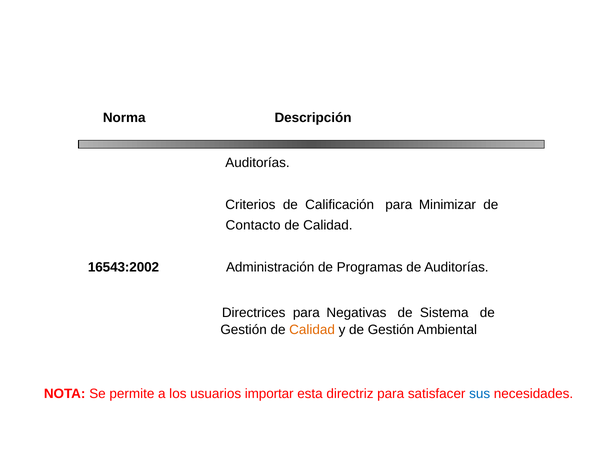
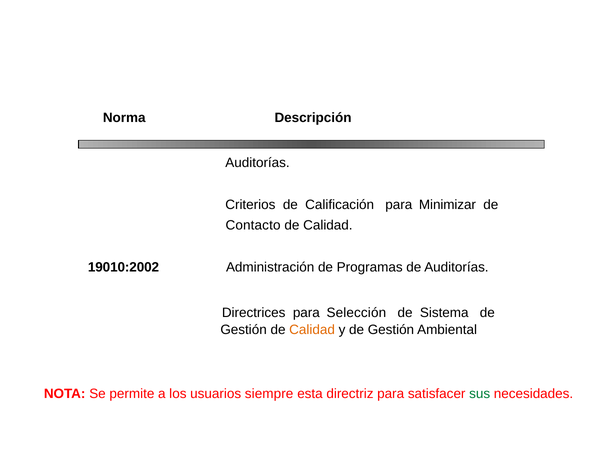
16543:2002: 16543:2002 -> 19010:2002 (123, 267)
Negativas: Negativas -> Selección (356, 313)
importar: importar -> siempre (269, 394)
sus colour: blue -> green (480, 394)
